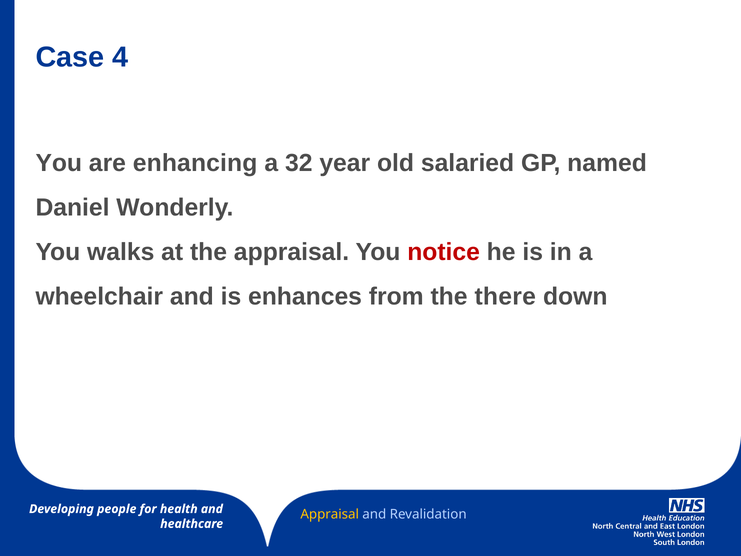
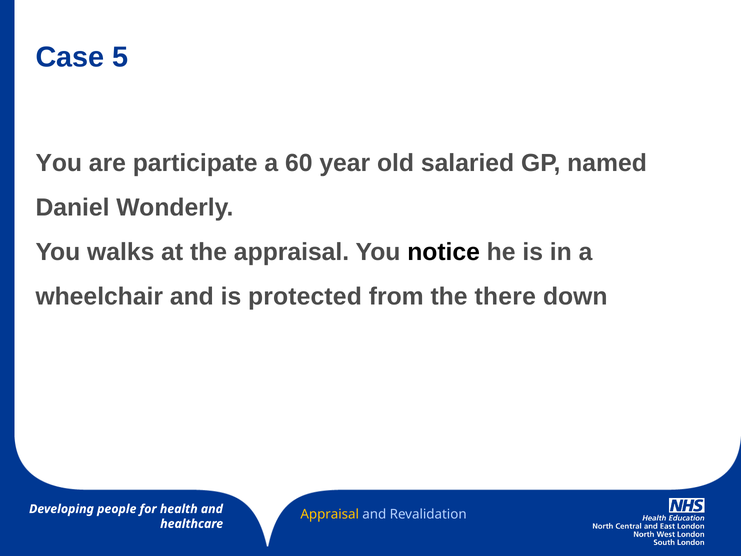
4: 4 -> 5 (120, 57)
enhancing: enhancing -> participate (195, 163)
32: 32 -> 60 (299, 163)
notice colour: red -> black (444, 252)
enhances: enhances -> protected (305, 297)
